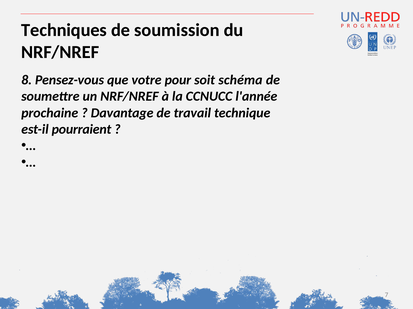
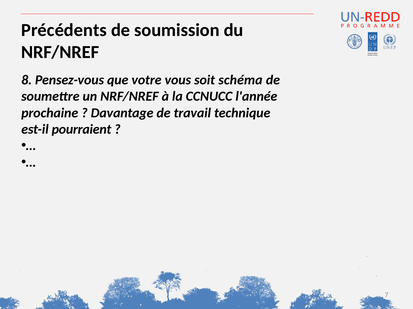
Techniques: Techniques -> Précédents (64, 30)
pour: pour -> vous (178, 80)
